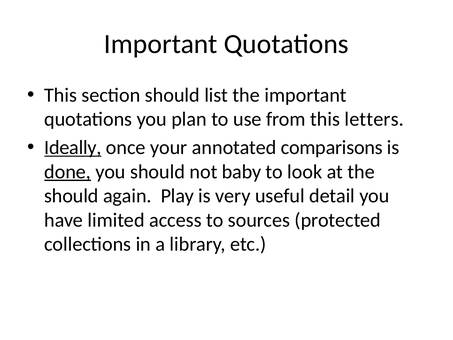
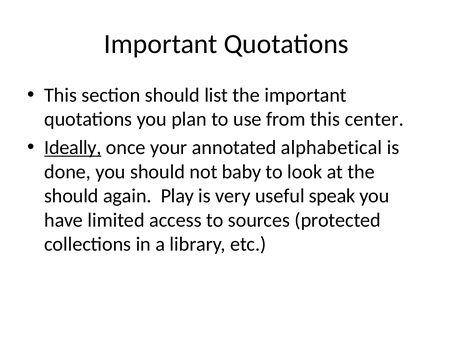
letters: letters -> center (374, 119)
comparisons: comparisons -> alphabetical (332, 147)
done underline: present -> none (68, 172)
detail: detail -> speak (332, 196)
